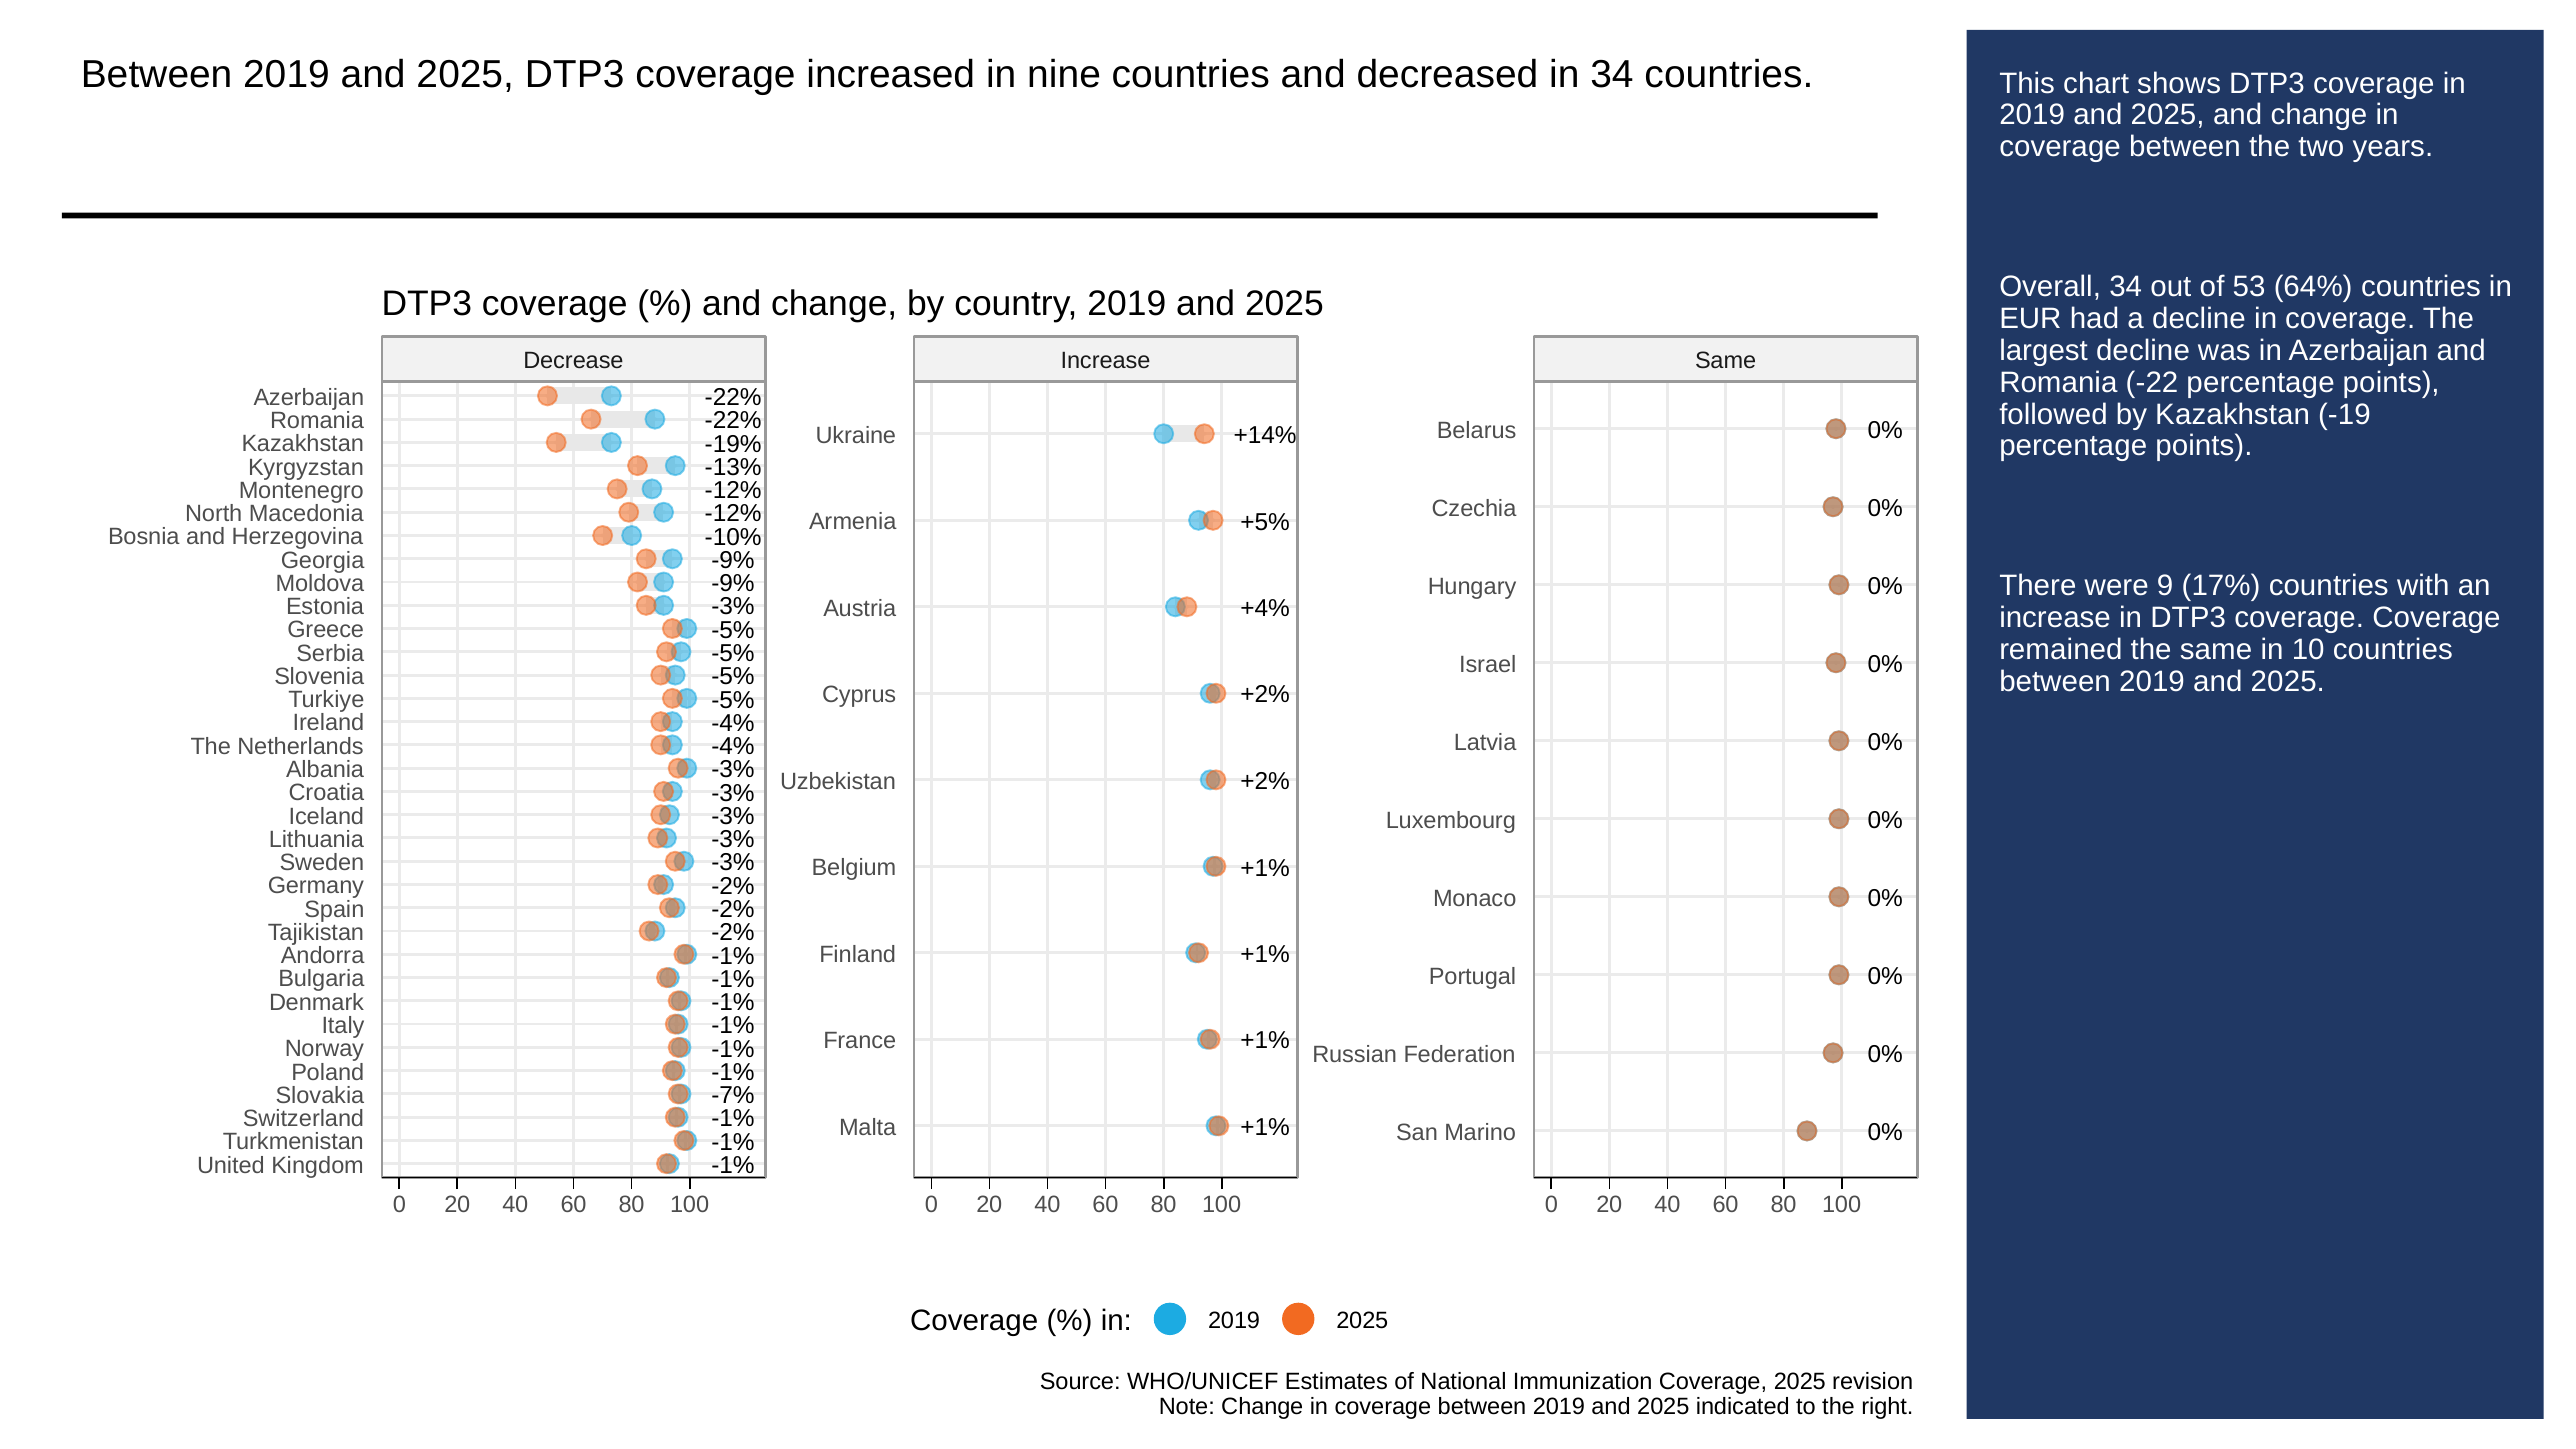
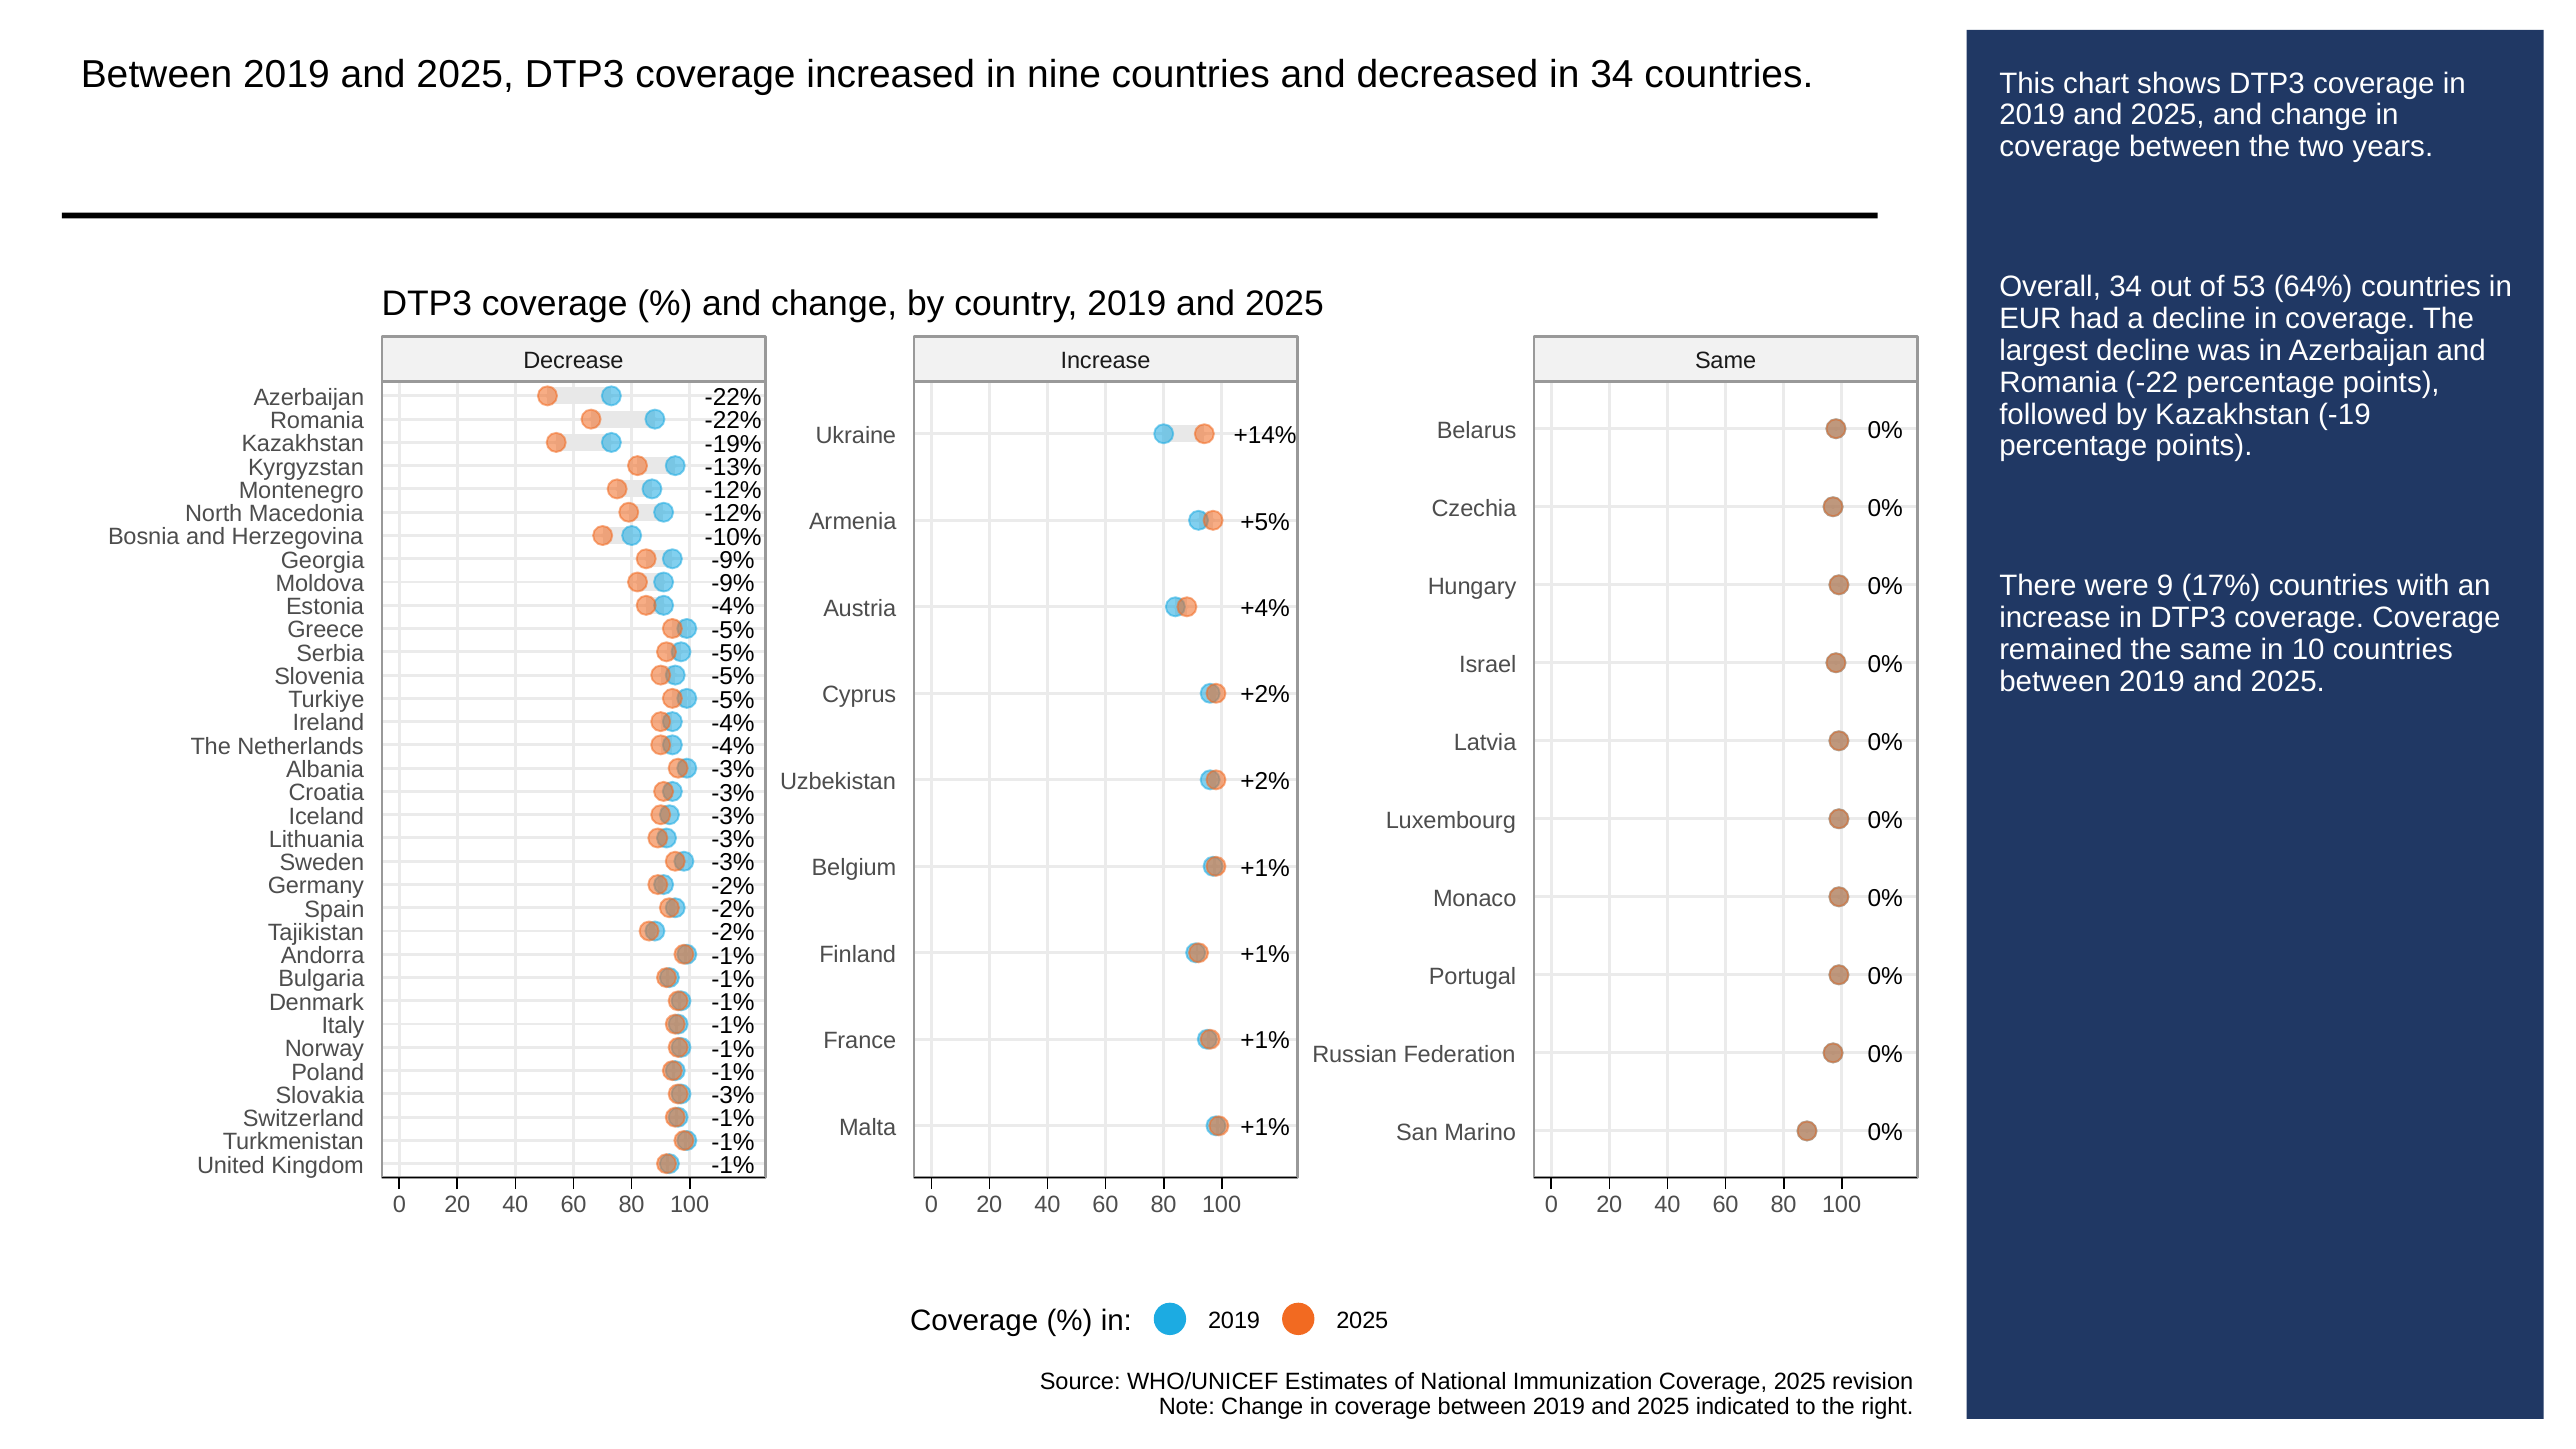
-3%: -3% -> -4% (733, 607)
-7%: -7% -> -3% (733, 1096)
